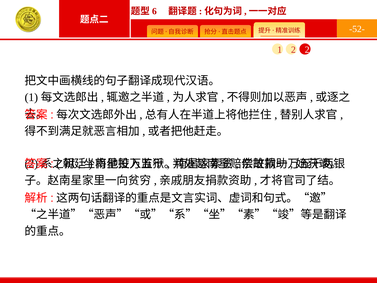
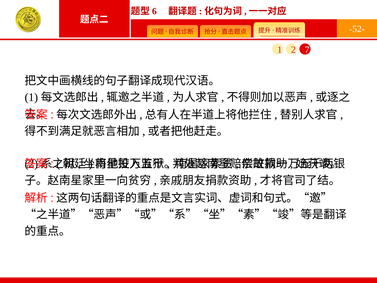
2 2: 2 -> 7 (307, 50)
